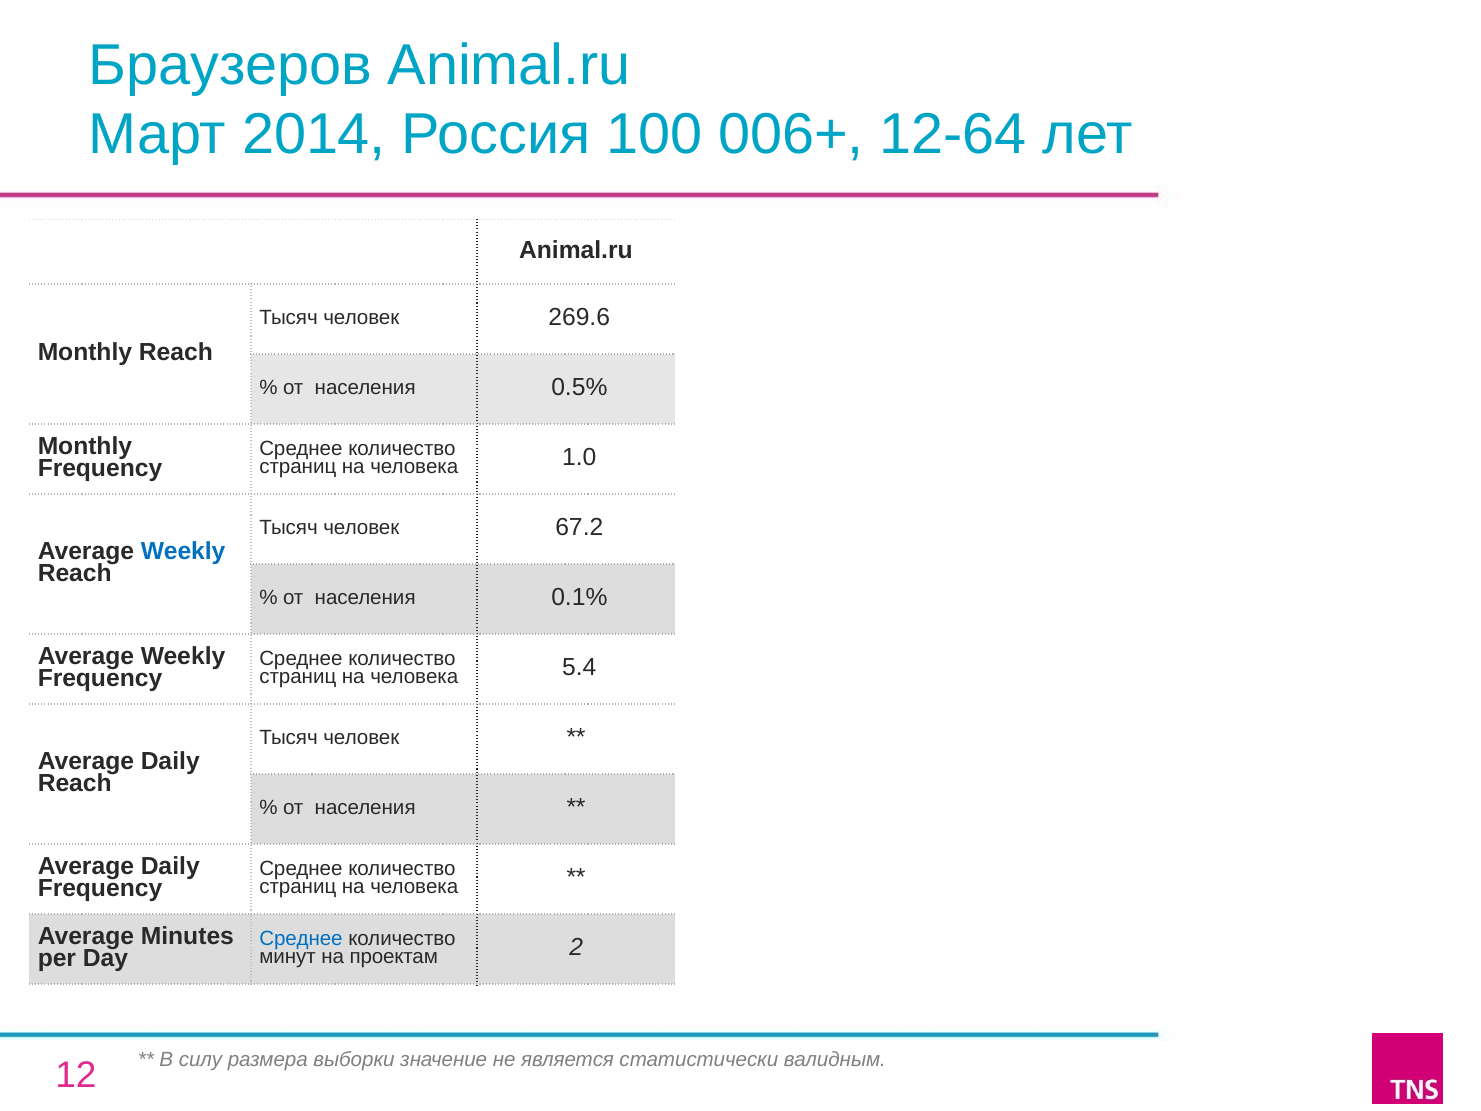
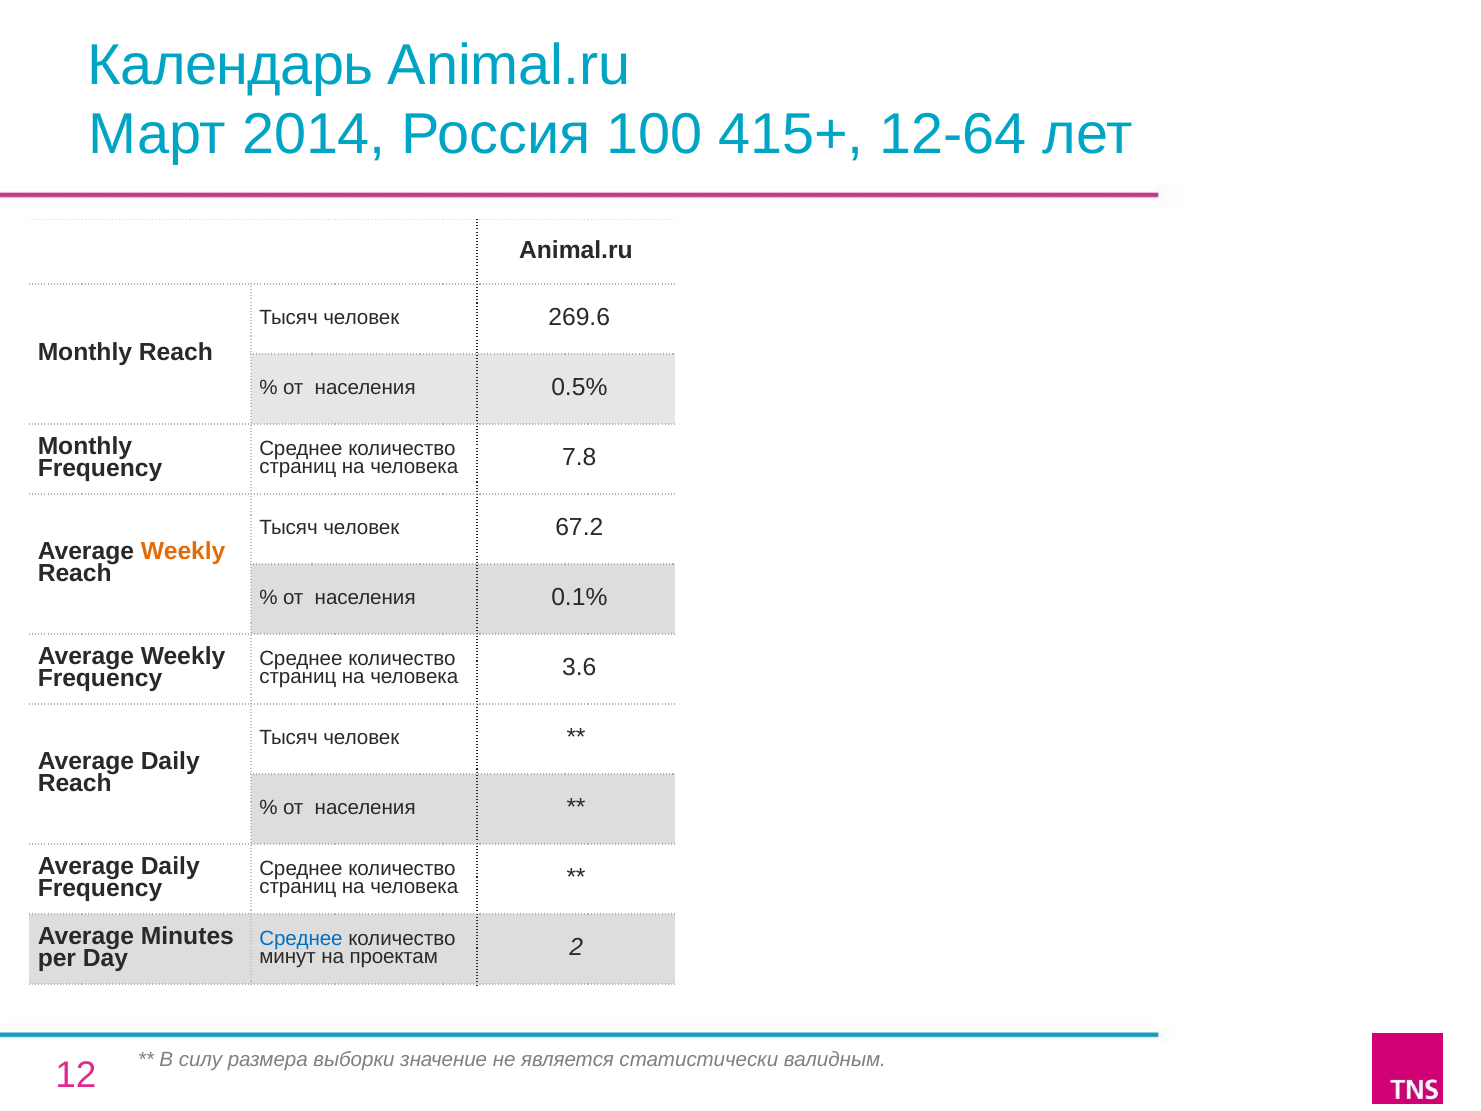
Браузеров: Браузеров -> Календарь (231, 66)
006+: 006+ -> 415+ (791, 135)
1.0: 1.0 -> 7.8 (579, 457)
Weekly colour: blue -> orange (183, 551)
5.4: 5.4 -> 3.6 (579, 667)
